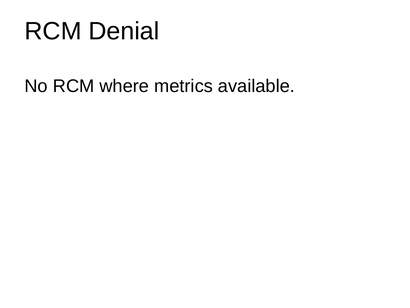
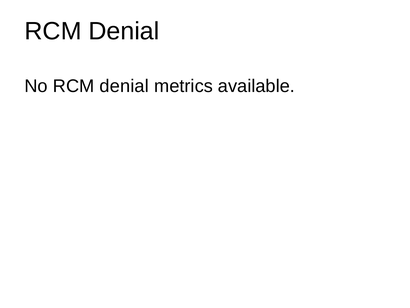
No RCM where: where -> denial (124, 86)
